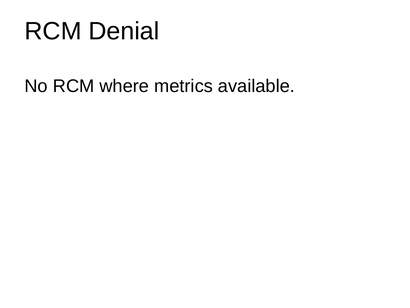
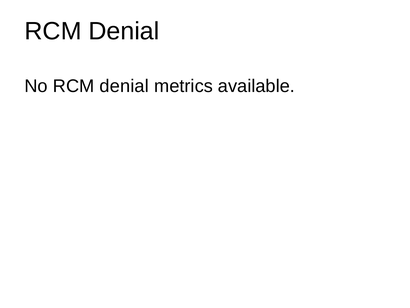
No RCM where: where -> denial (124, 86)
